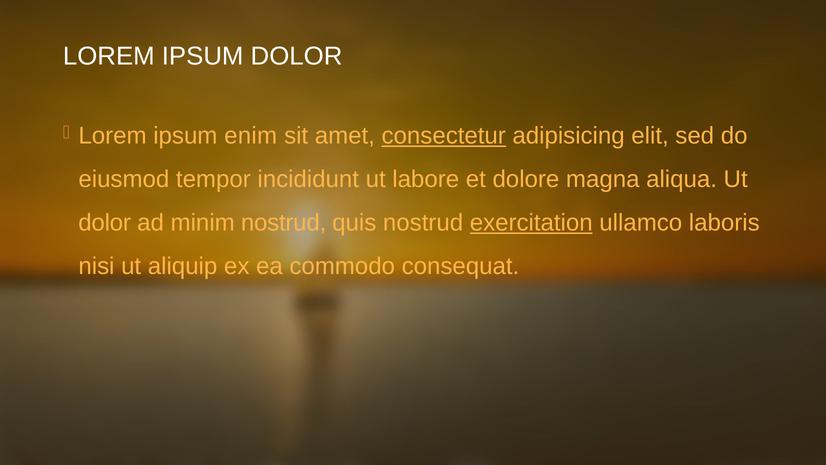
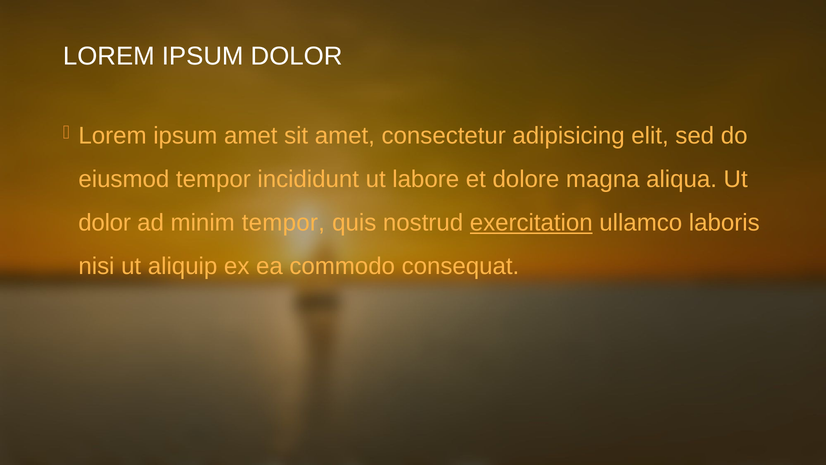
ipsum enim: enim -> amet (251, 136)
consectetur underline: present -> none (444, 136)
minim nostrud: nostrud -> tempor (283, 223)
